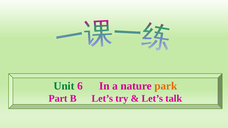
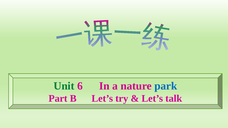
park colour: orange -> blue (166, 86)
